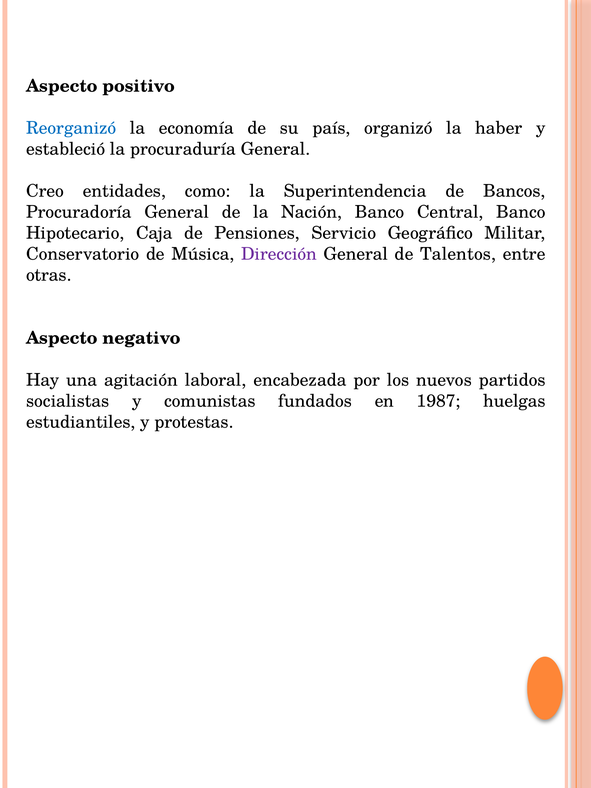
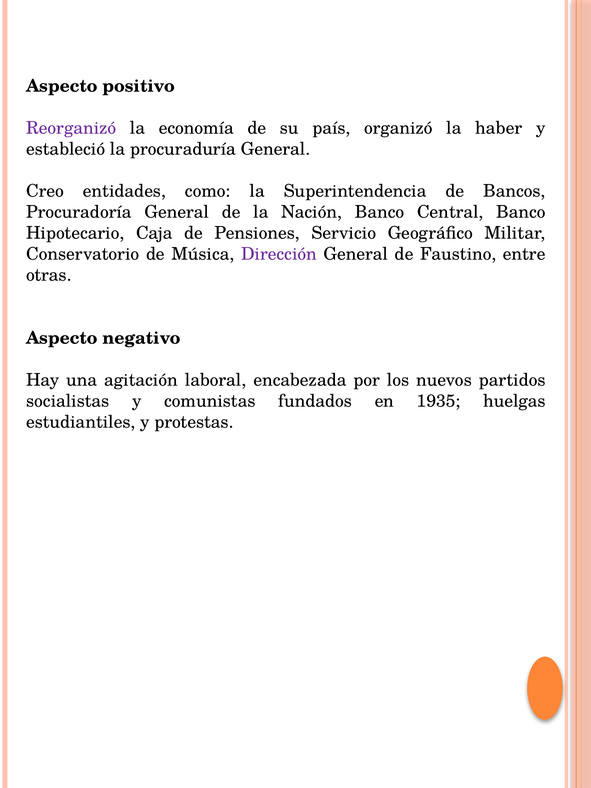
Reorganizó colour: blue -> purple (71, 128)
Talentos: Talentos -> Faustino (458, 254)
1987: 1987 -> 1935 (439, 401)
